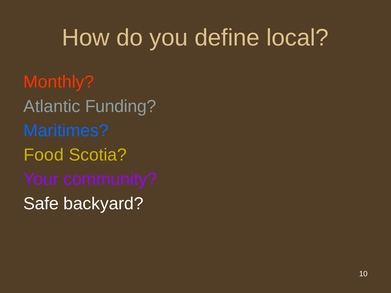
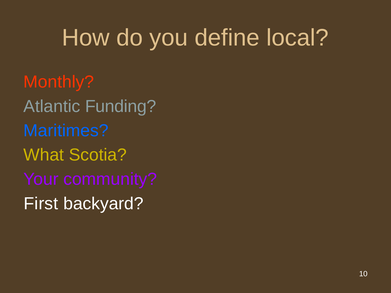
Food: Food -> What (44, 155)
Safe: Safe -> First (41, 204)
